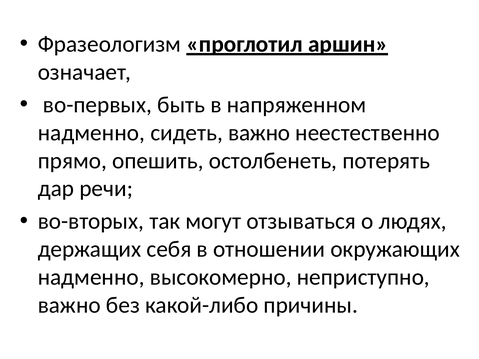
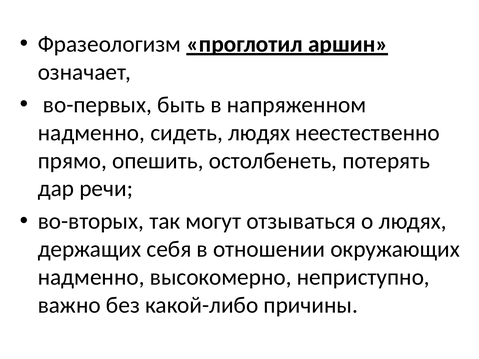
сидеть важно: важно -> людях (259, 133)
